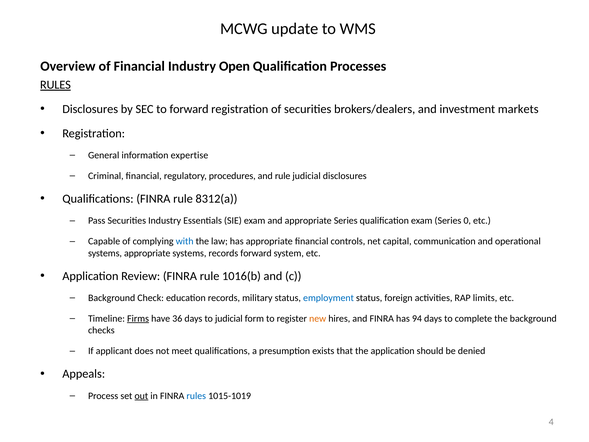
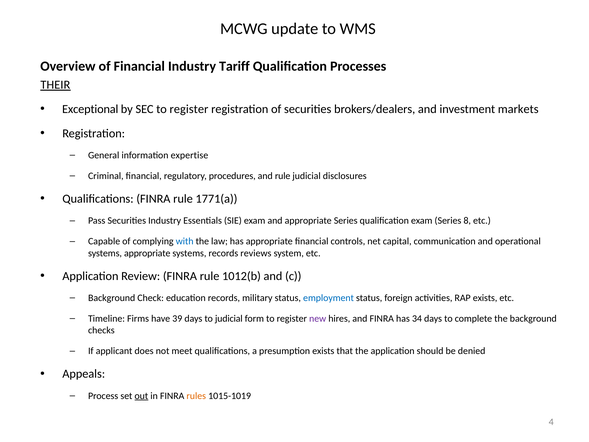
Open: Open -> Tariff (234, 66)
RULES: RULES -> THEIR (55, 85)
Disclosures: Disclosures -> Exceptional (90, 109)
SEC to forward: forward -> register (189, 109)
8312(a: 8312(a -> 1771(a (217, 199)
0: 0 -> 8 (467, 221)
records forward: forward -> reviews (256, 253)
1016(b: 1016(b -> 1012(b (241, 276)
RAP limits: limits -> exists (485, 298)
Firms underline: present -> none (138, 318)
36: 36 -> 39 (177, 318)
new colour: orange -> purple (318, 318)
94: 94 -> 34 (417, 318)
rules colour: blue -> orange (196, 396)
